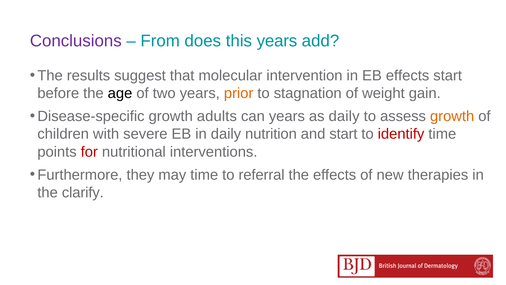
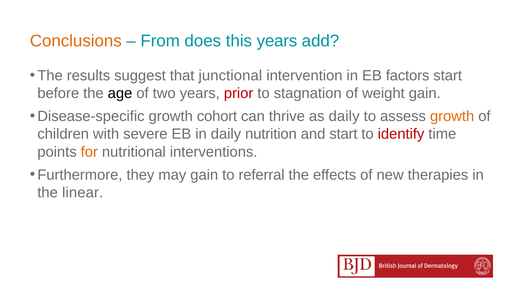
Conclusions colour: purple -> orange (76, 41)
molecular: molecular -> junctional (230, 76)
EB effects: effects -> factors (408, 76)
prior colour: orange -> red (239, 93)
adults: adults -> cohort (217, 116)
can years: years -> thrive (287, 116)
for colour: red -> orange (89, 152)
may time: time -> gain (204, 175)
clarify: clarify -> linear (83, 192)
